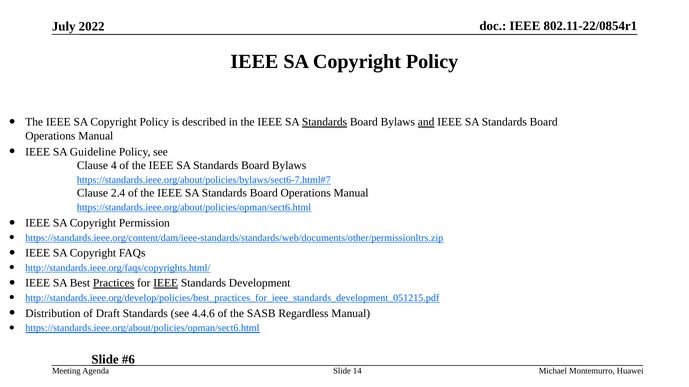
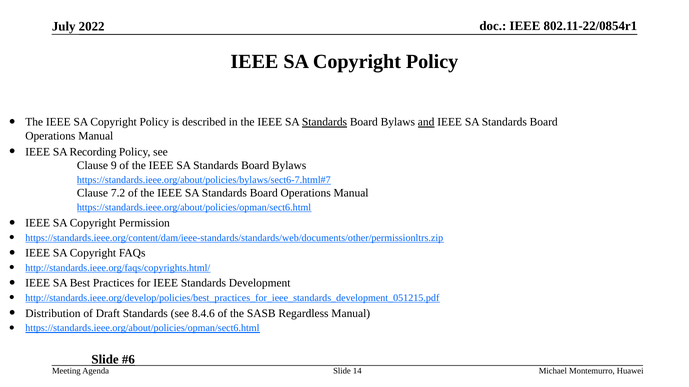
Guideline: Guideline -> Recording (93, 152)
4: 4 -> 9 (114, 166)
2.4: 2.4 -> 7.2 (118, 193)
Practices underline: present -> none (114, 284)
IEEE underline: present -> none (166, 284)
4.4.6: 4.4.6 -> 8.4.6 (203, 314)
